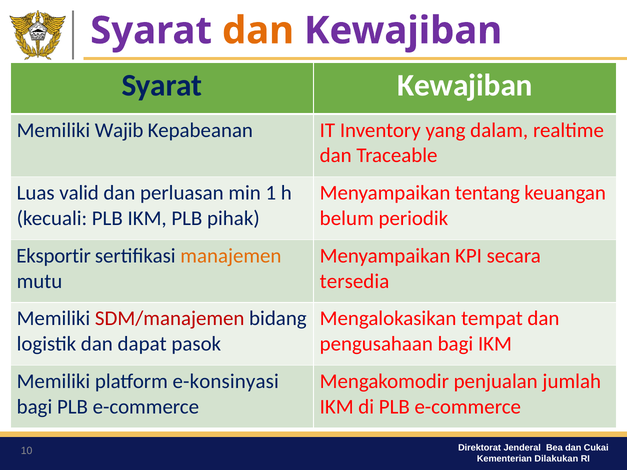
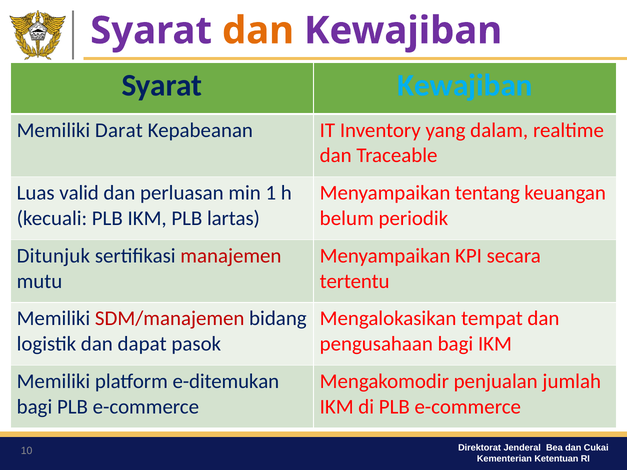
Kewajiban colour: white -> light blue (465, 85)
Wajib: Wajib -> Darat (119, 130)
pihak: pihak -> lartas (233, 219)
Eksportir: Eksportir -> Ditunjuk (53, 256)
manajemen colour: orange -> red (231, 256)
tersedia: tersedia -> tertentu (355, 281)
e-konsinyasi: e-konsinyasi -> e-ditemukan (226, 382)
Dilakukan: Dilakukan -> Ketentuan (556, 459)
